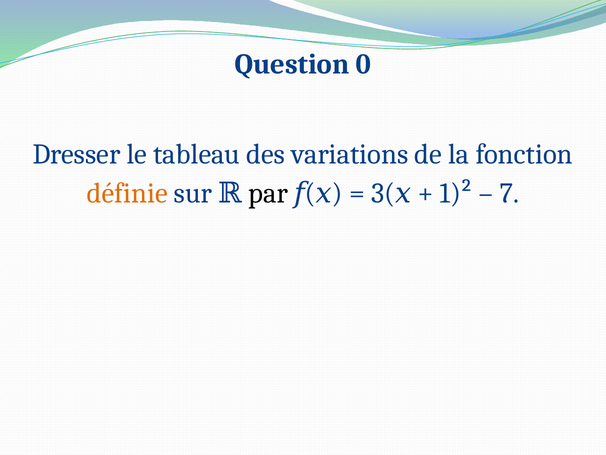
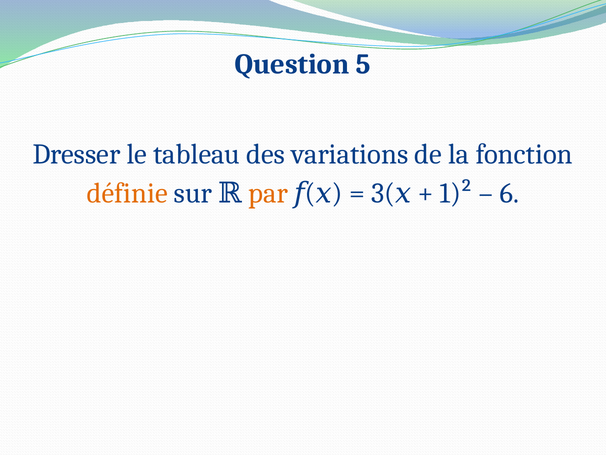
0: 0 -> 5 (363, 64)
7: 7 -> 6 (509, 193)
par colour: black -> orange (268, 193)
